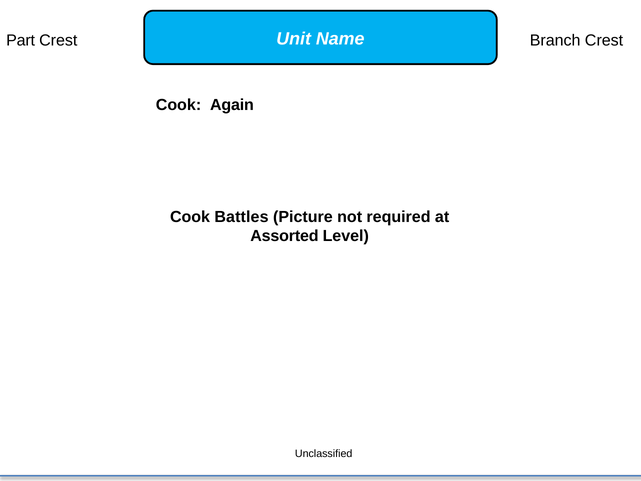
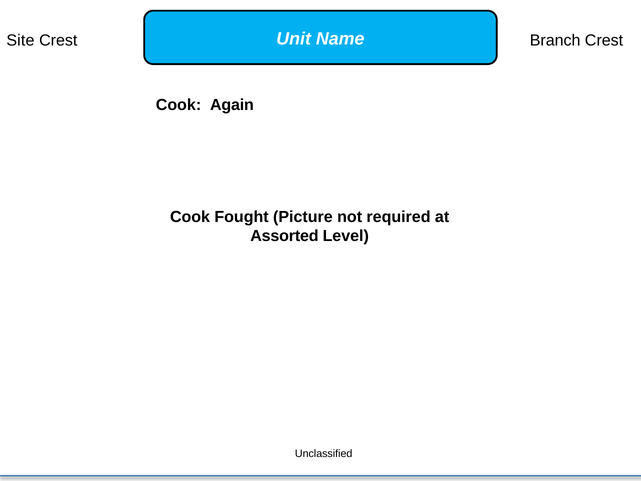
Part: Part -> Site (20, 41)
Battles: Battles -> Fought (242, 217)
